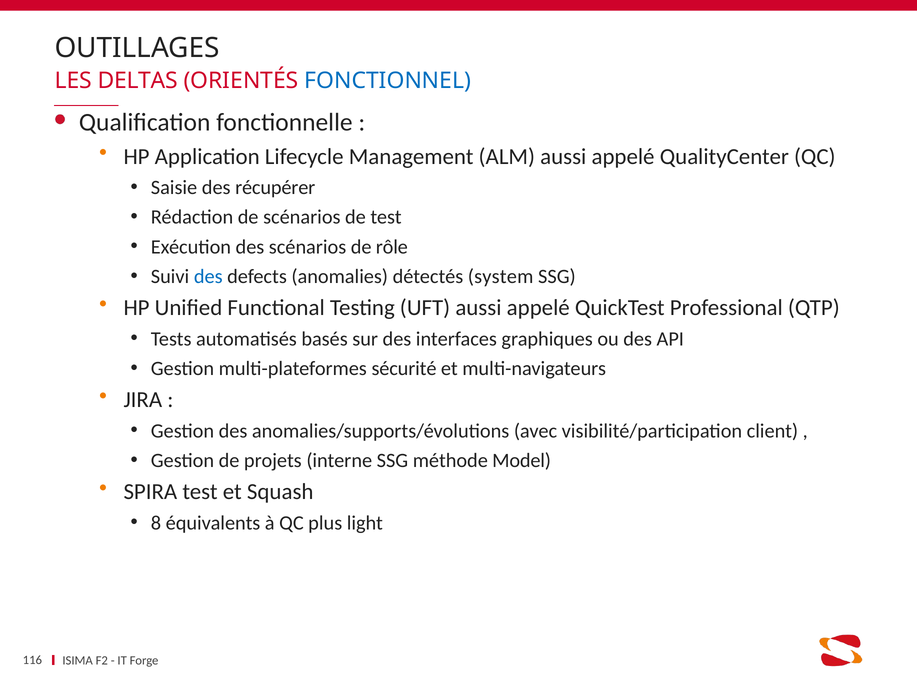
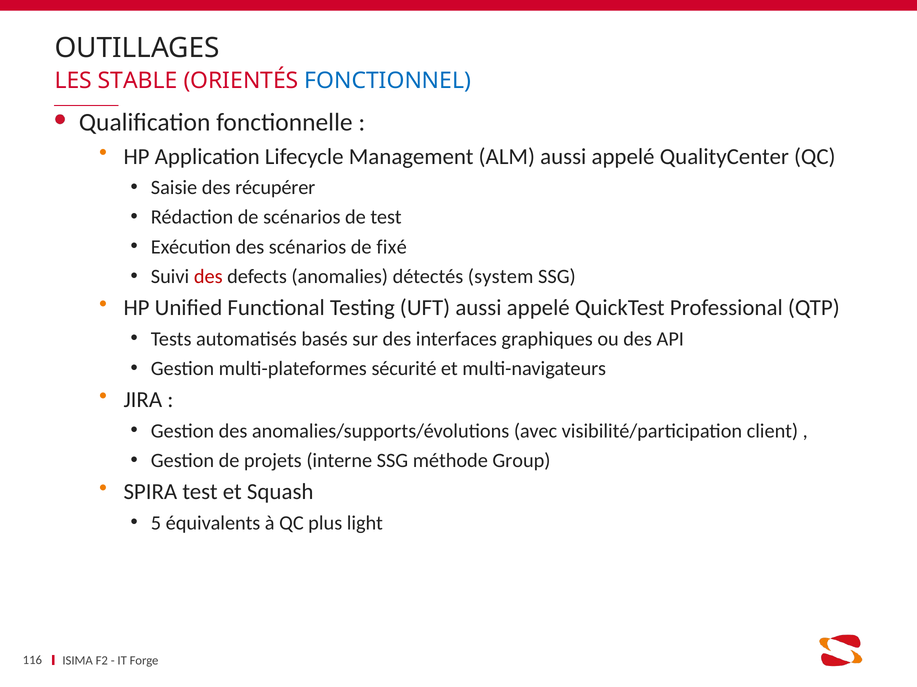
DELTAS: DELTAS -> STABLE (138, 81)
rôle: rôle -> fixé (392, 247)
des colour: blue -> red (208, 277)
Model: Model -> Group (521, 461)
8: 8 -> 5 (156, 523)
